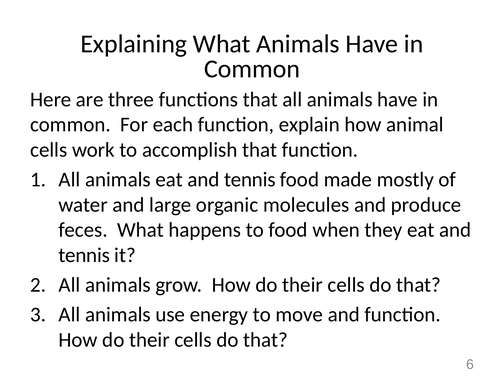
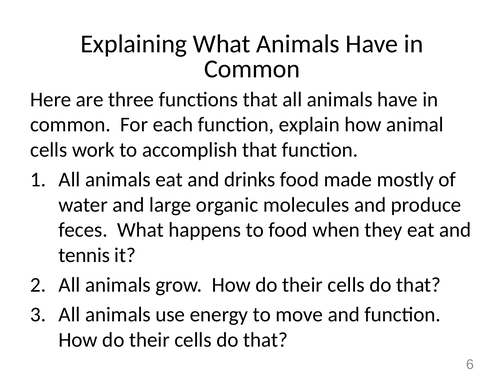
animals eat and tennis: tennis -> drinks (250, 180)
